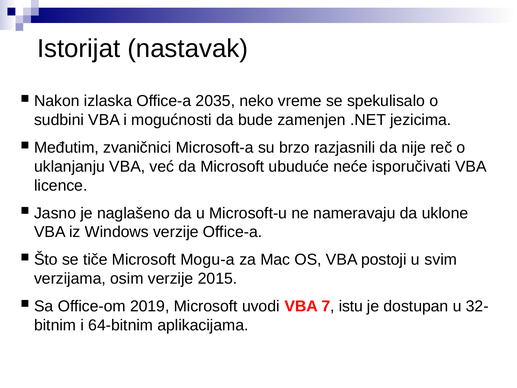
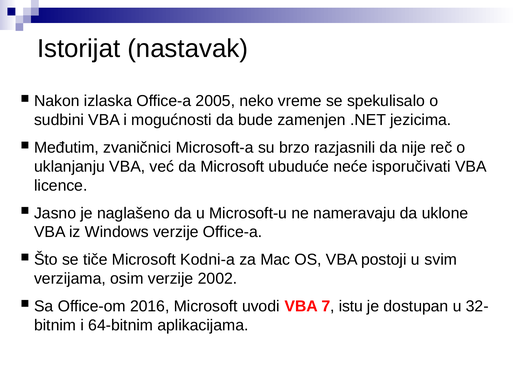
2035: 2035 -> 2005 (215, 101)
Mogu-a: Mogu-a -> Kodni-a (208, 260)
2015: 2015 -> 2002 (218, 278)
2019: 2019 -> 2016 (150, 306)
